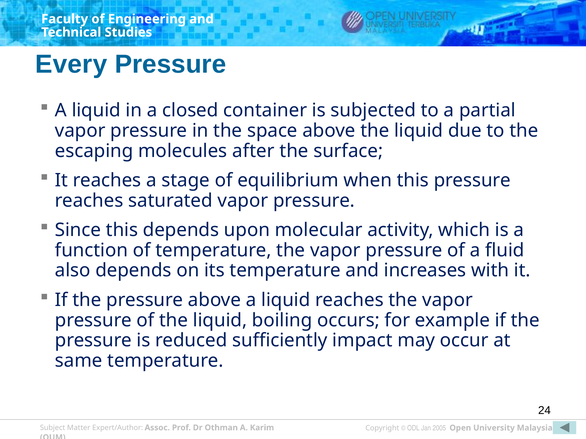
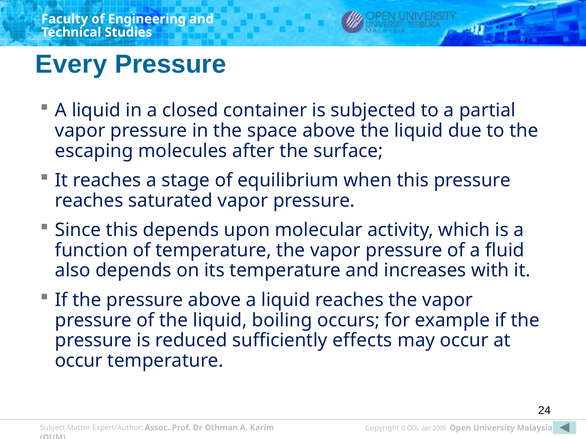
impact: impact -> effects (362, 341)
same: same -> occur (79, 361)
